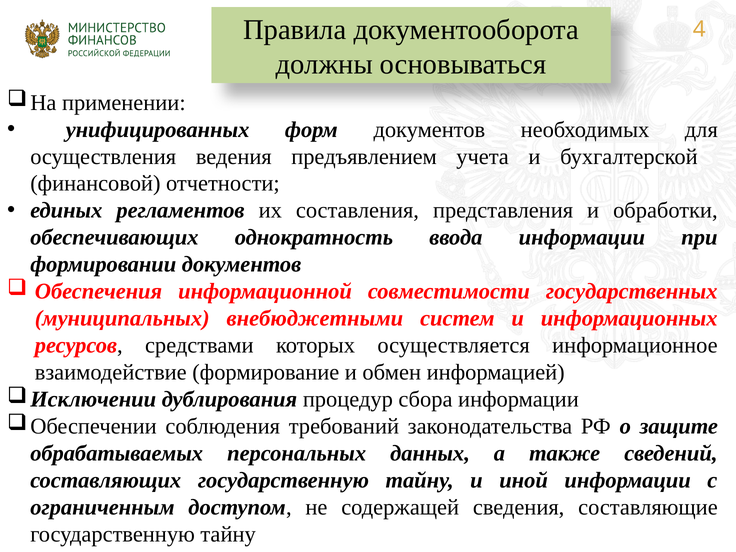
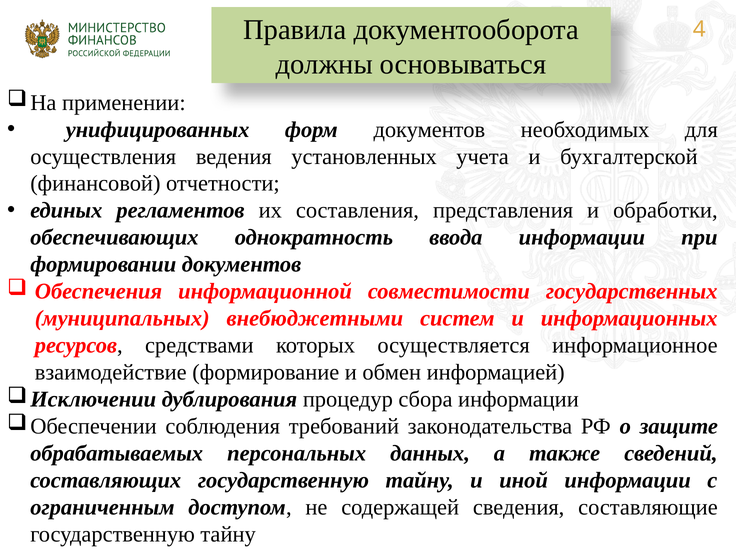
предъявлением: предъявлением -> установленных (364, 157)
